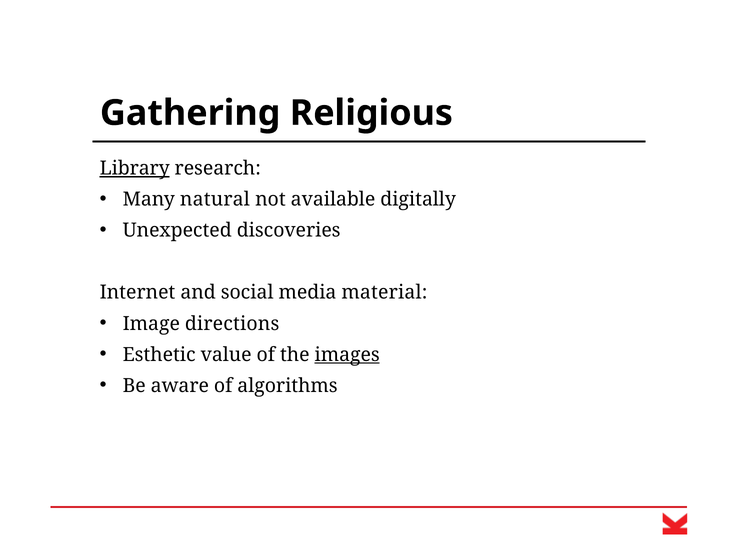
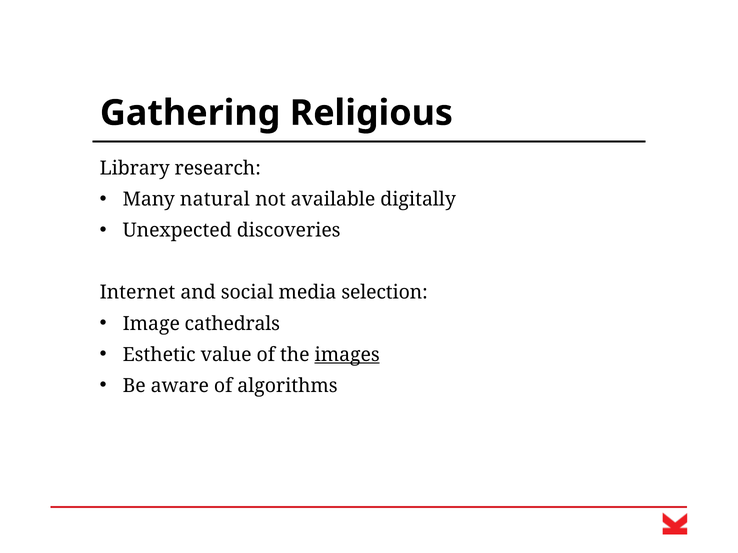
Library underline: present -> none (135, 169)
material: material -> selection (385, 293)
directions: directions -> cathedrals (232, 324)
